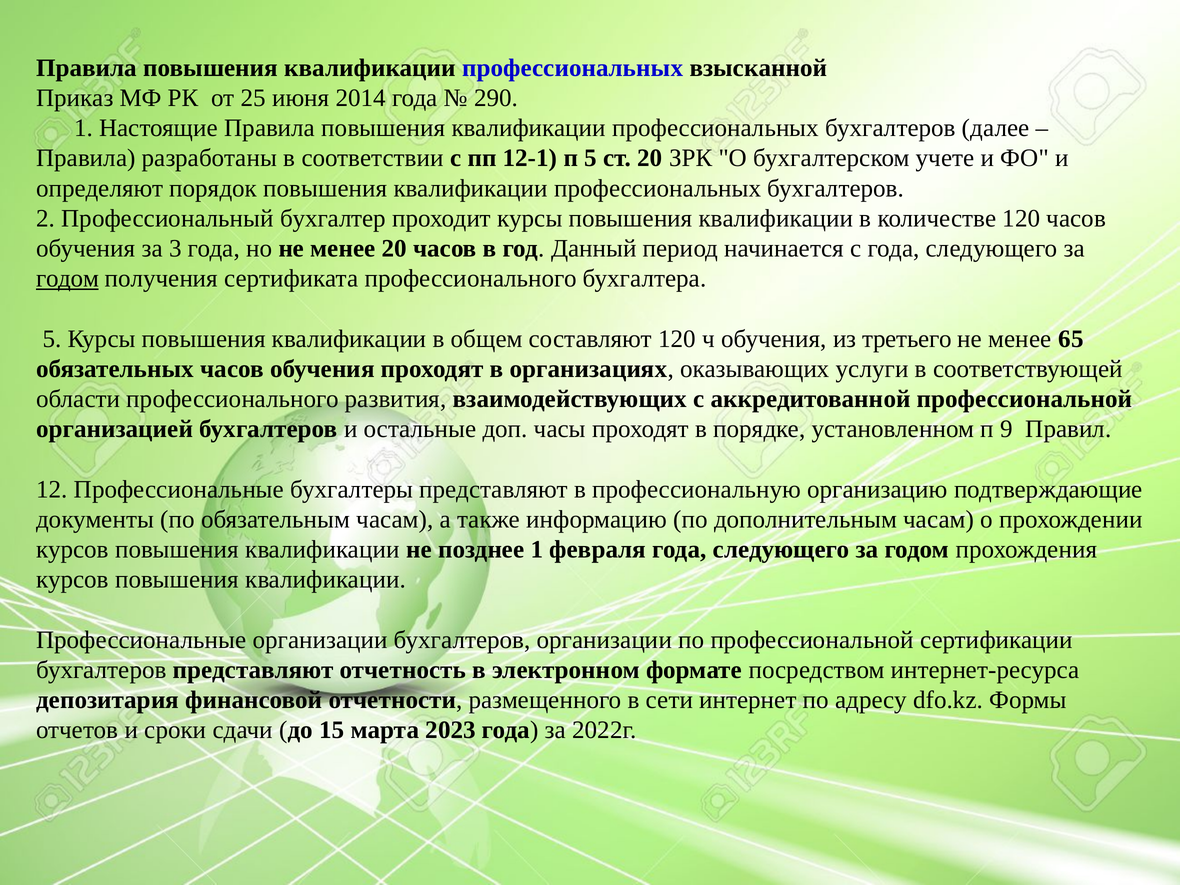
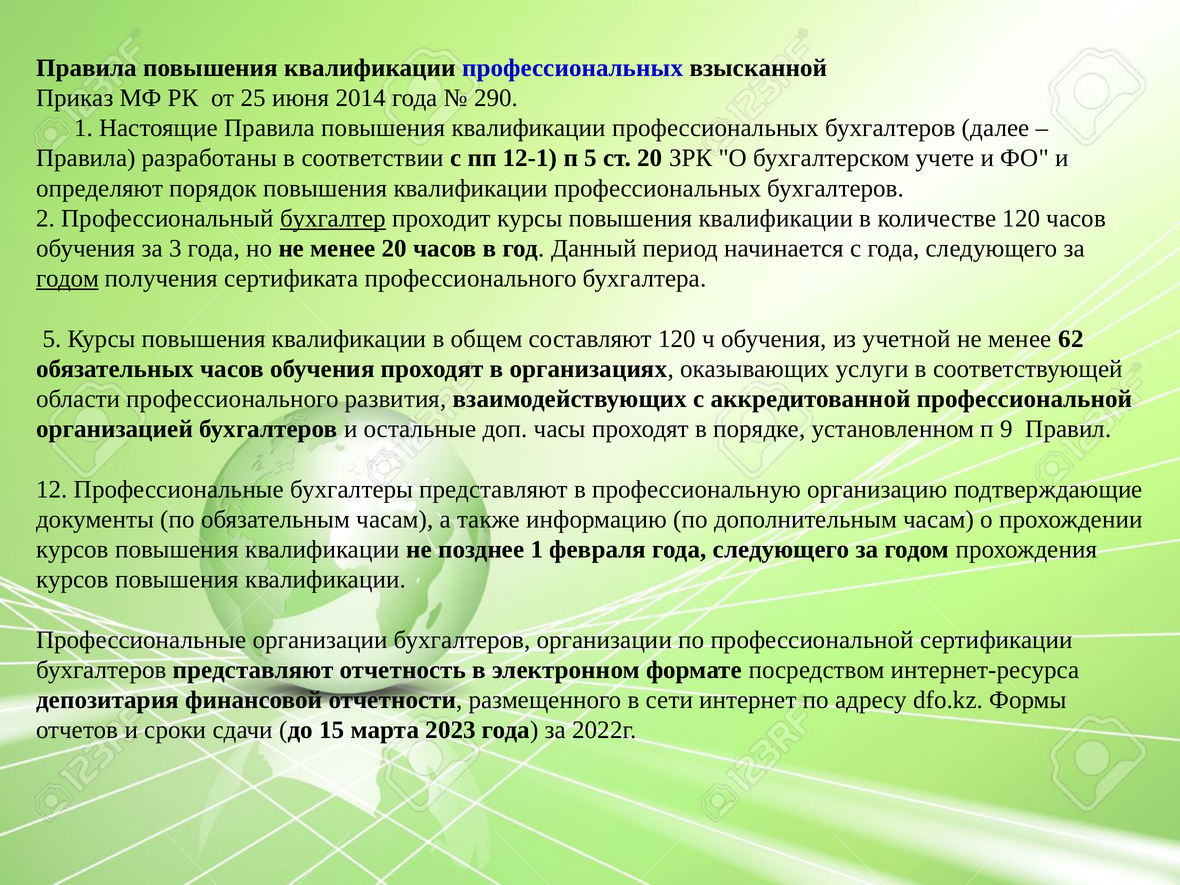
бухгалтер underline: none -> present (333, 218)
третьего: третьего -> учетной (907, 339)
65: 65 -> 62 (1071, 339)
